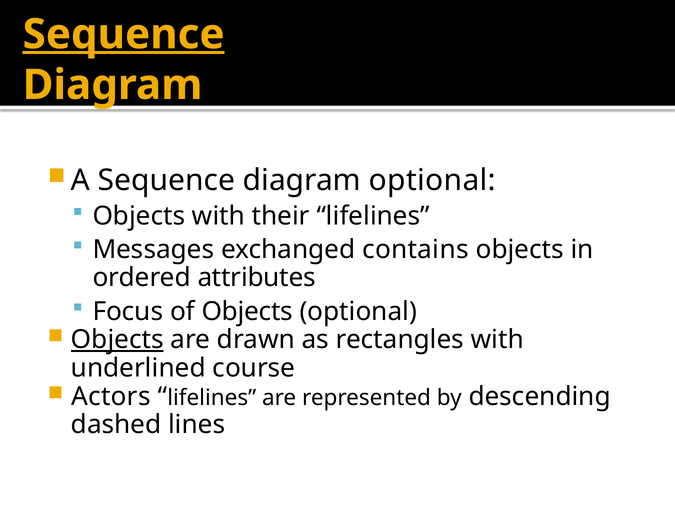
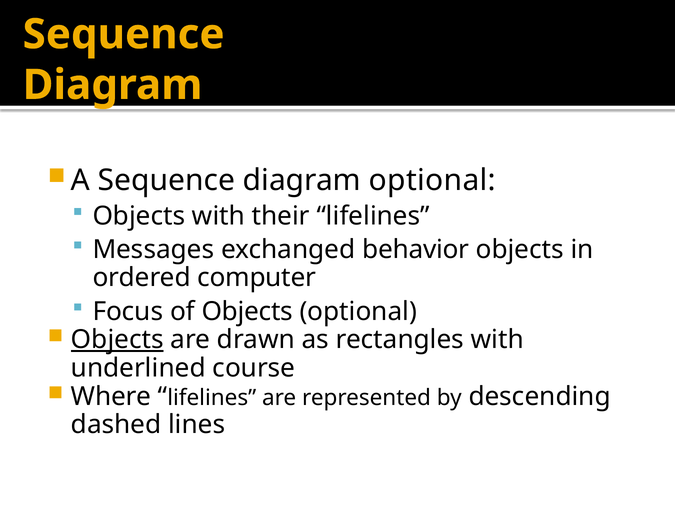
Sequence underline: present -> none (124, 34)
contains: contains -> behavior (416, 250)
attributes: attributes -> computer (257, 278)
Actors: Actors -> Where (111, 397)
